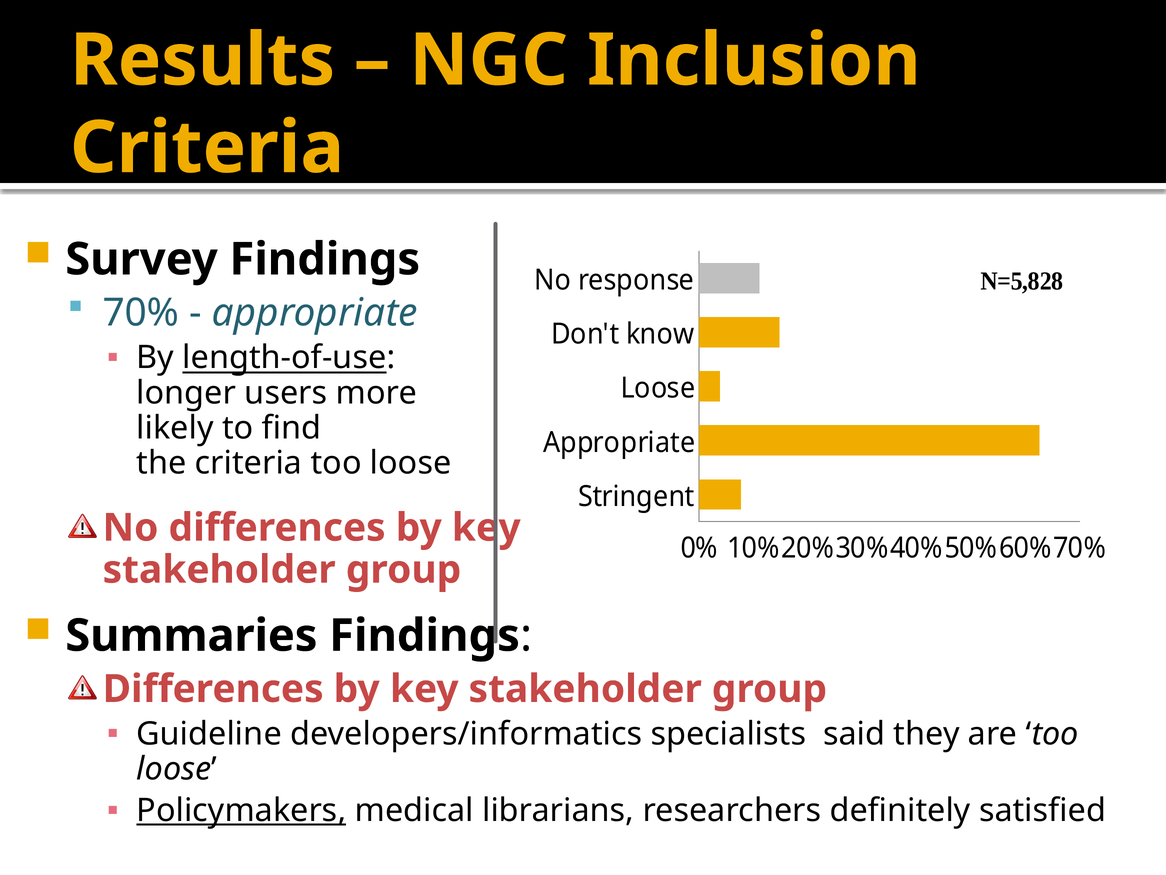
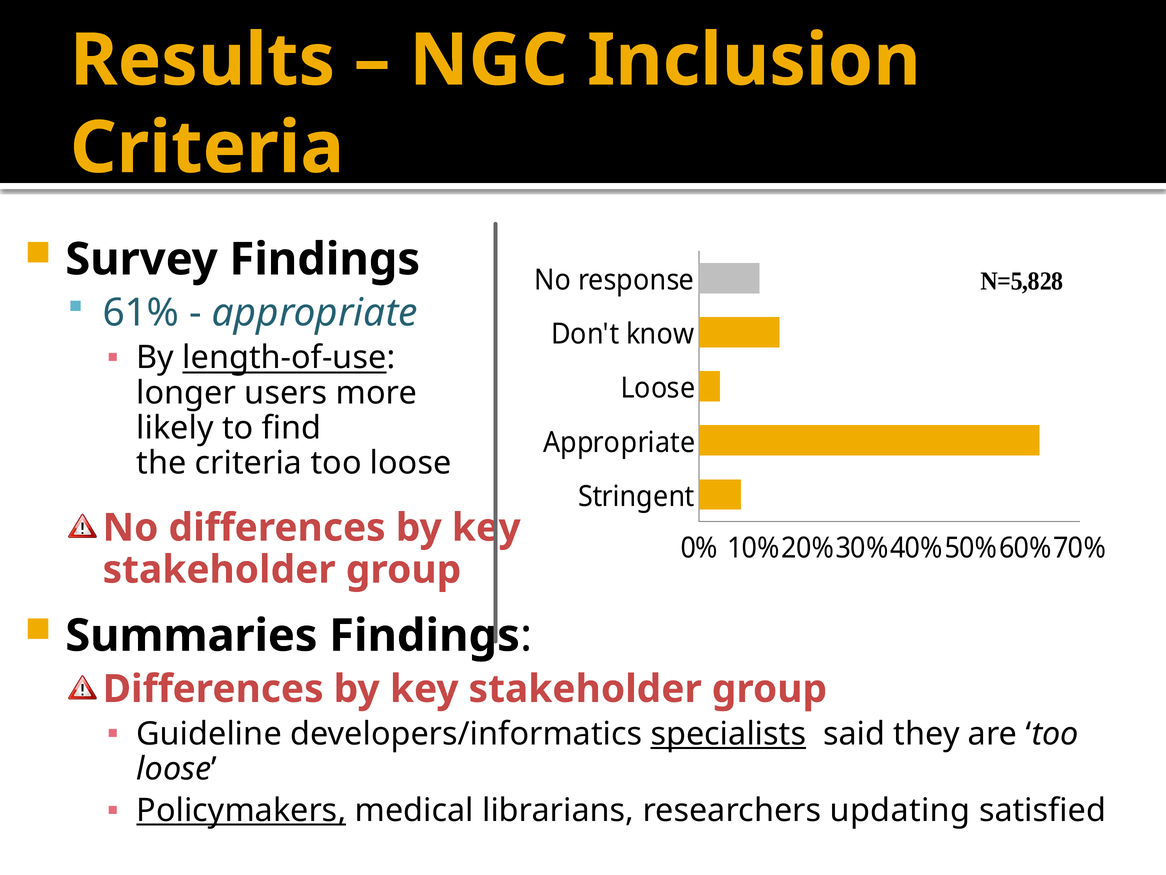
70%: 70% -> 61% (141, 313)
specialists underline: none -> present (728, 734)
definitely: definitely -> updating (900, 810)
